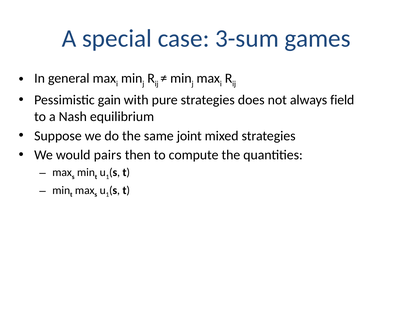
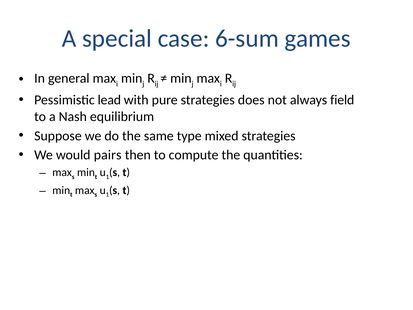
3-sum: 3-sum -> 6-sum (247, 38)
gain: gain -> lead (109, 100)
joint: joint -> type (189, 136)
